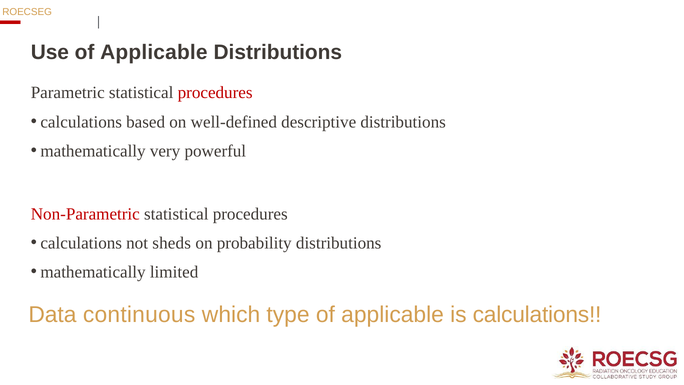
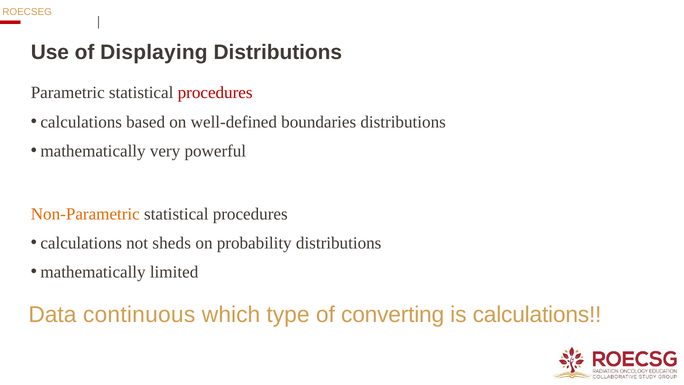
Use of Applicable: Applicable -> Displaying (154, 52)
descriptive: descriptive -> boundaries (319, 122)
Non-Parametric colour: red -> orange (85, 214)
type of applicable: applicable -> converting (393, 315)
